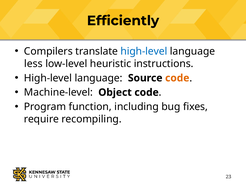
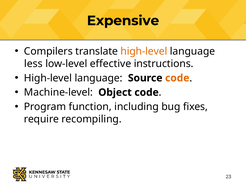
Efficiently: Efficiently -> Expensive (123, 21)
high-level colour: blue -> orange (144, 51)
heuristic: heuristic -> effective (111, 63)
